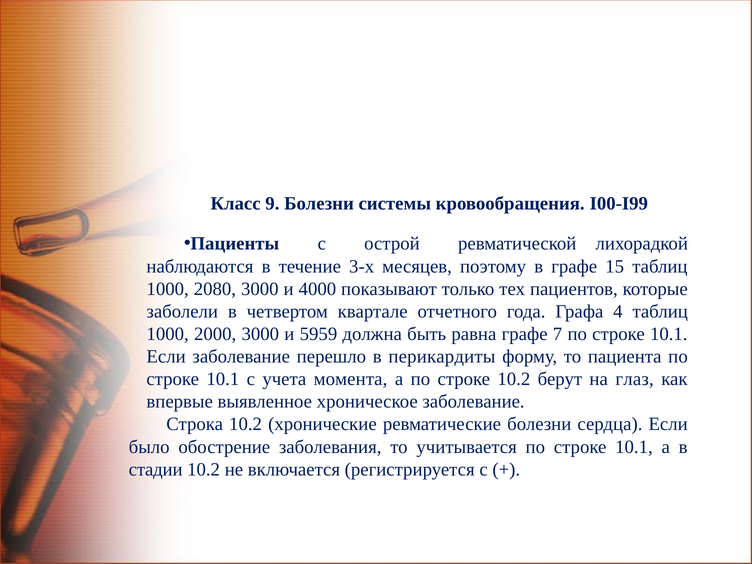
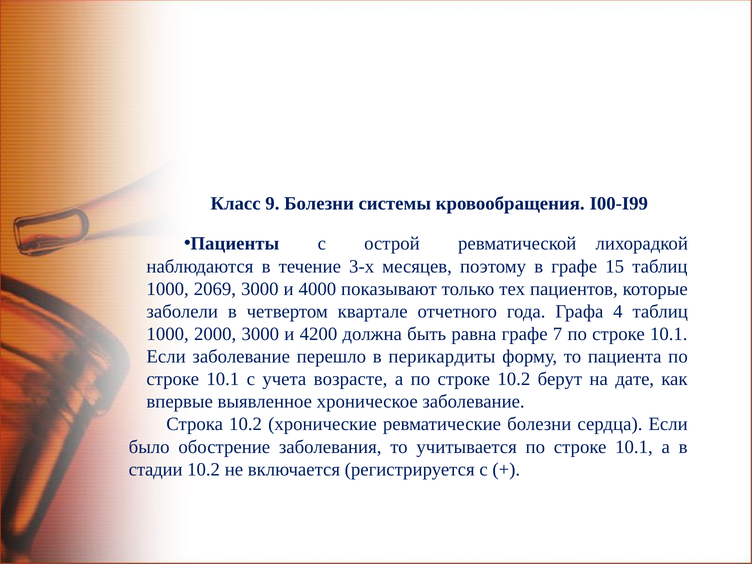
2080: 2080 -> 2069 (215, 289)
5959: 5959 -> 4200 (318, 334)
момента: момента -> возрасте (351, 379)
глаз: глаз -> дате (635, 379)
